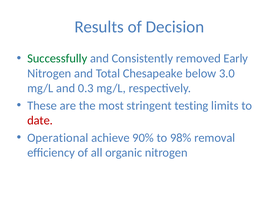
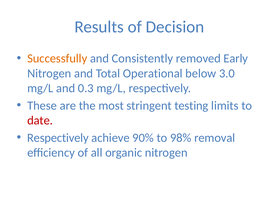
Successfully colour: green -> orange (57, 59)
Chesapeake: Chesapeake -> Operational (153, 73)
Operational: Operational -> Respectively (58, 138)
